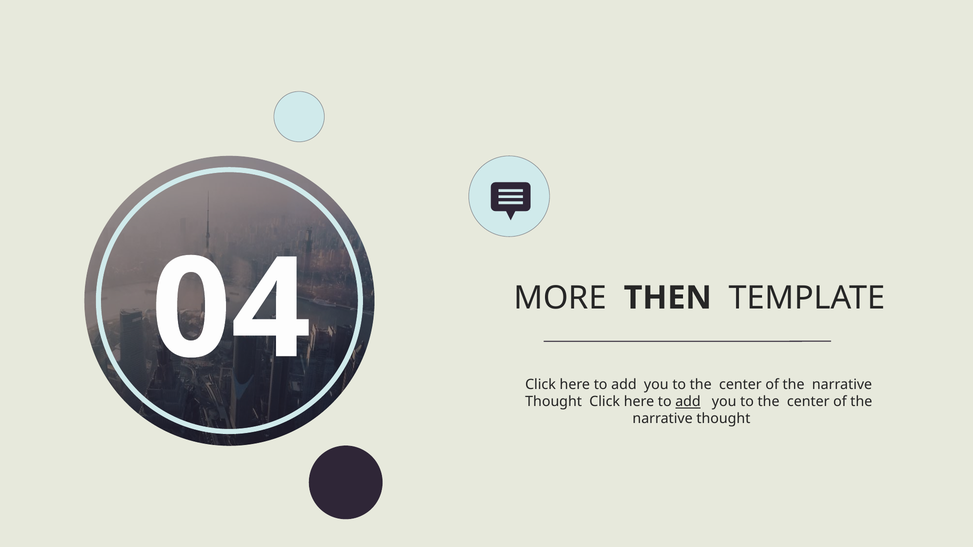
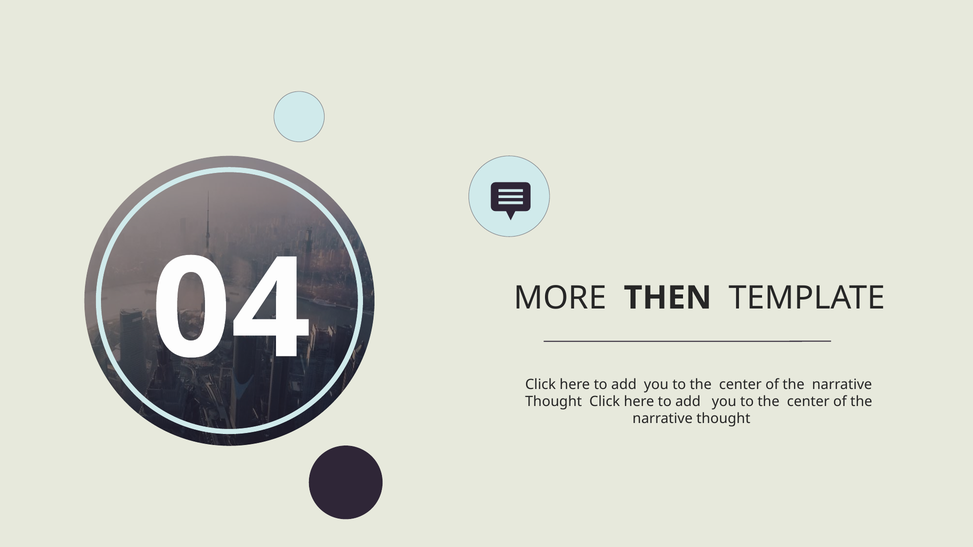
add underline: present -> none (688, 402)
